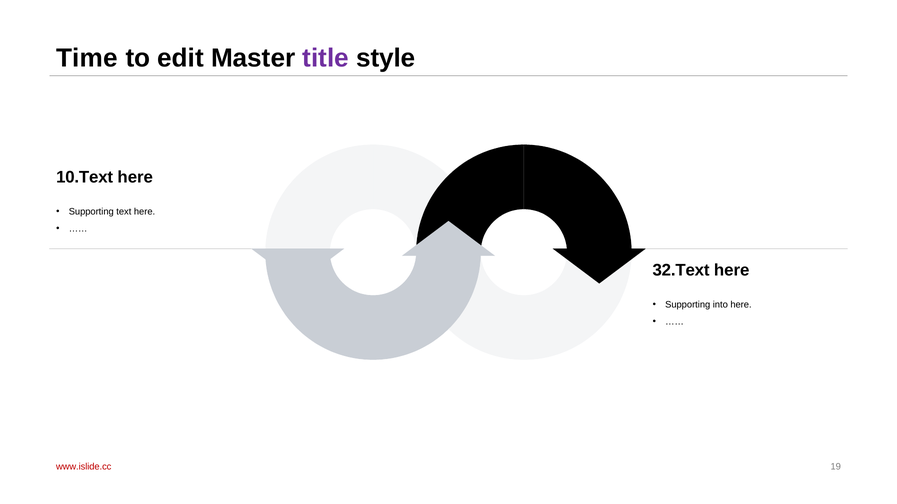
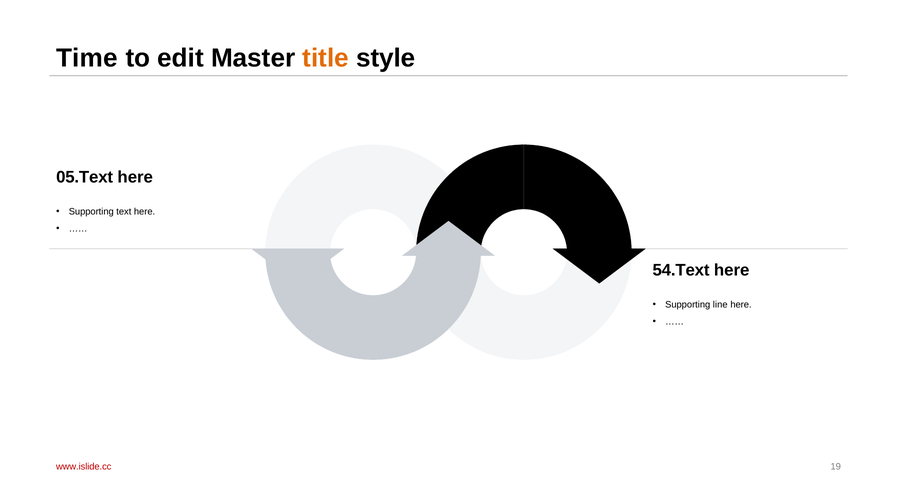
title colour: purple -> orange (326, 58)
10.Text: 10.Text -> 05.Text (85, 177)
32.Text: 32.Text -> 54.Text (681, 270)
into: into -> line (720, 305)
